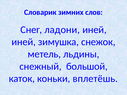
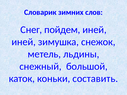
ладони: ладони -> пойдем (62, 30)
вплетёшь: вплетёшь -> составить (95, 79)
